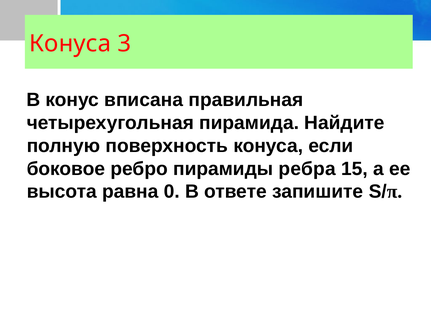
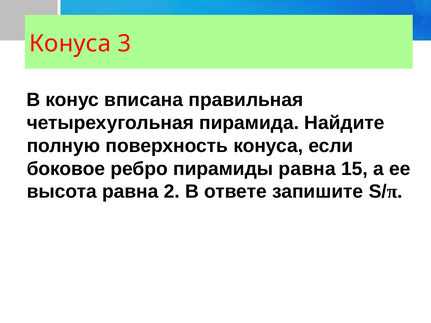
пирамиды ребра: ребра -> равна (307, 169)
0: 0 -> 2 (172, 192)
